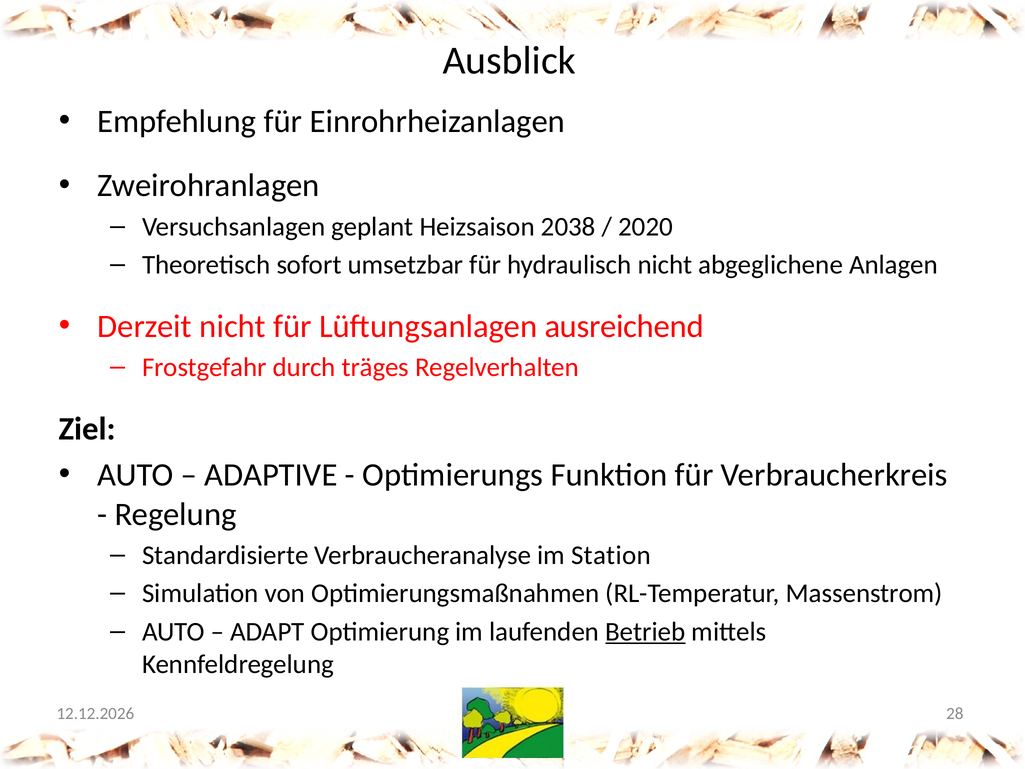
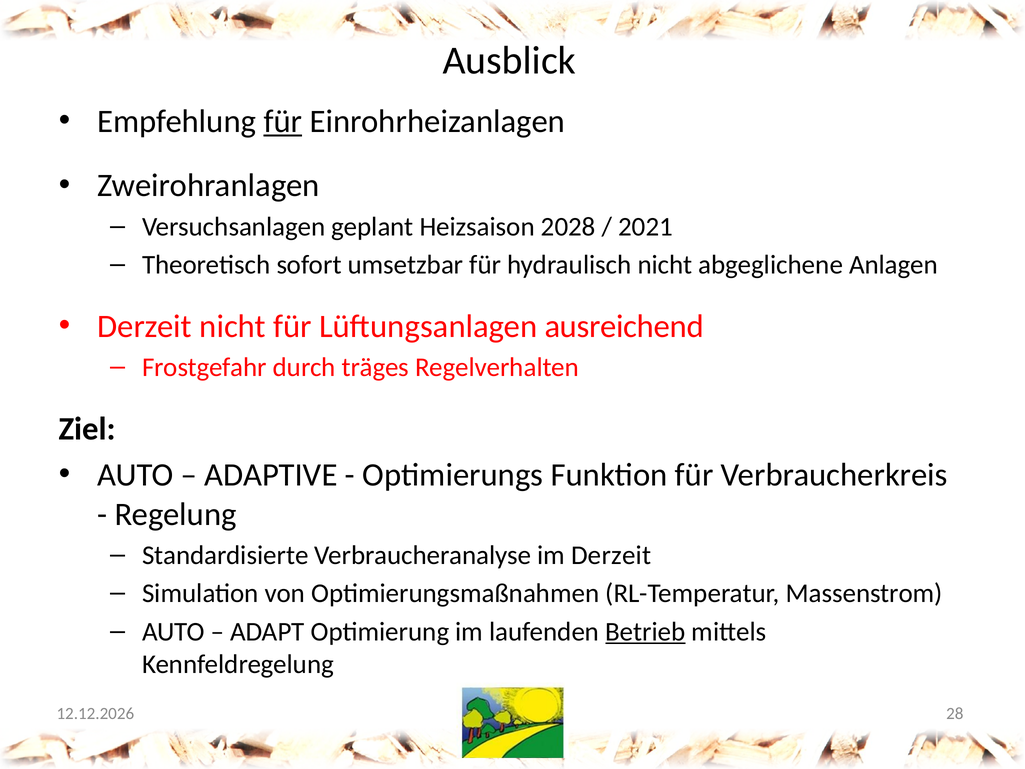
für underline: none -> present (283, 121)
2038: 2038 -> 2028 (568, 227)
2020: 2020 -> 2021 (646, 227)
im Station: Station -> Derzeit (611, 555)
